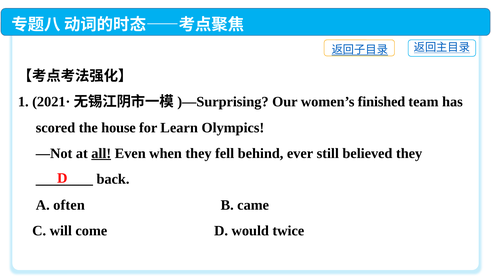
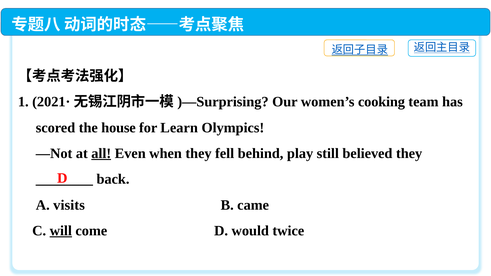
finished: finished -> cooking (381, 102)
ever: ever -> play (300, 154)
often: often -> visits (69, 205)
will underline: none -> present (61, 231)
